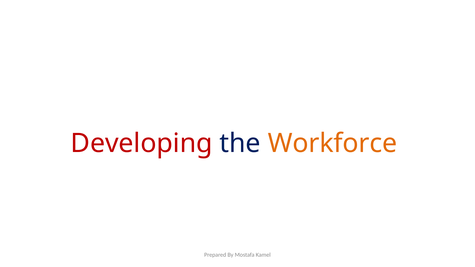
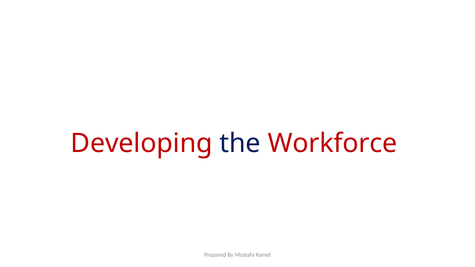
Workforce colour: orange -> red (332, 143)
